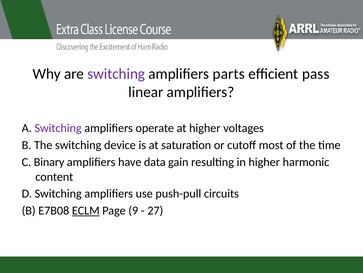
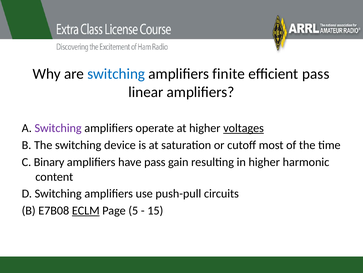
switching colour: purple -> blue (116, 74)
parts: parts -> finite (229, 74)
voltages underline: none -> present (244, 128)
have data: data -> pass (155, 162)
9: 9 -> 5 (133, 210)
27: 27 -> 15 (155, 210)
